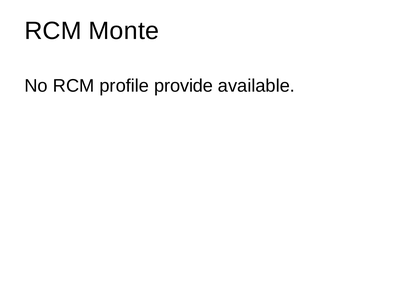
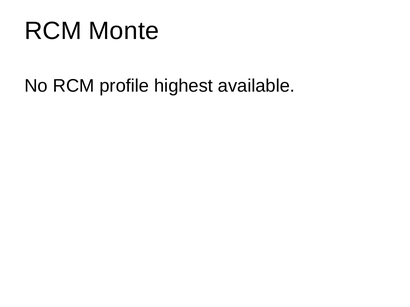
provide: provide -> highest (184, 86)
